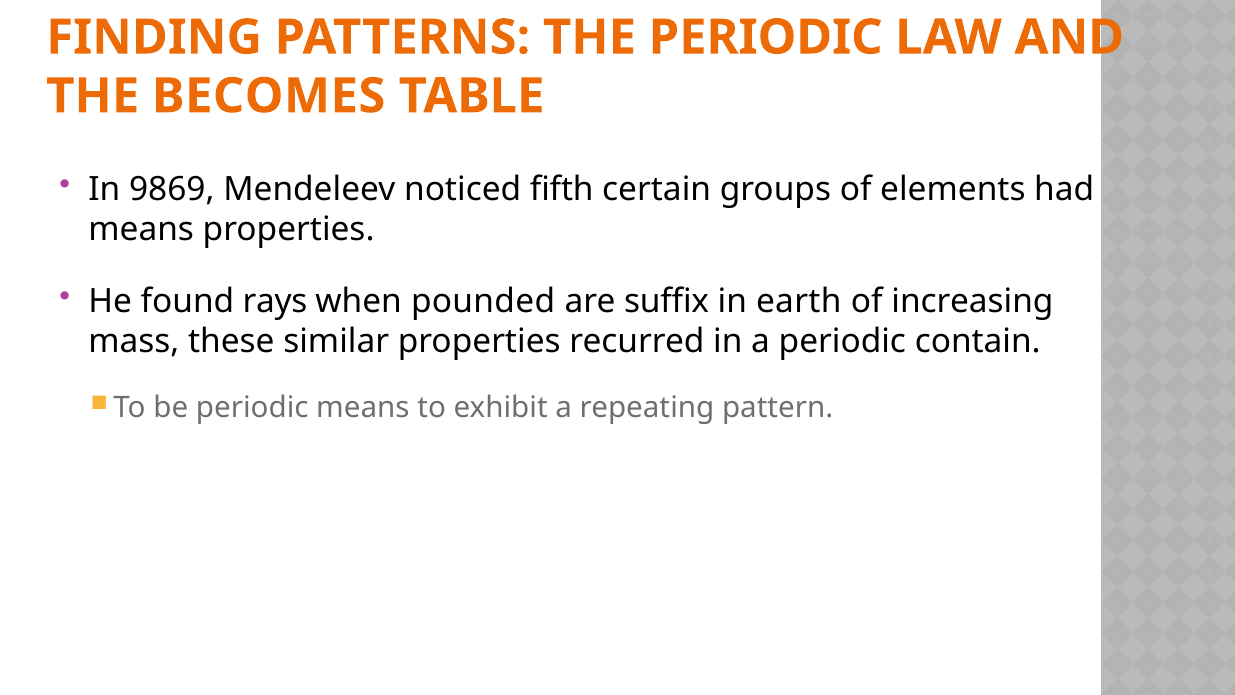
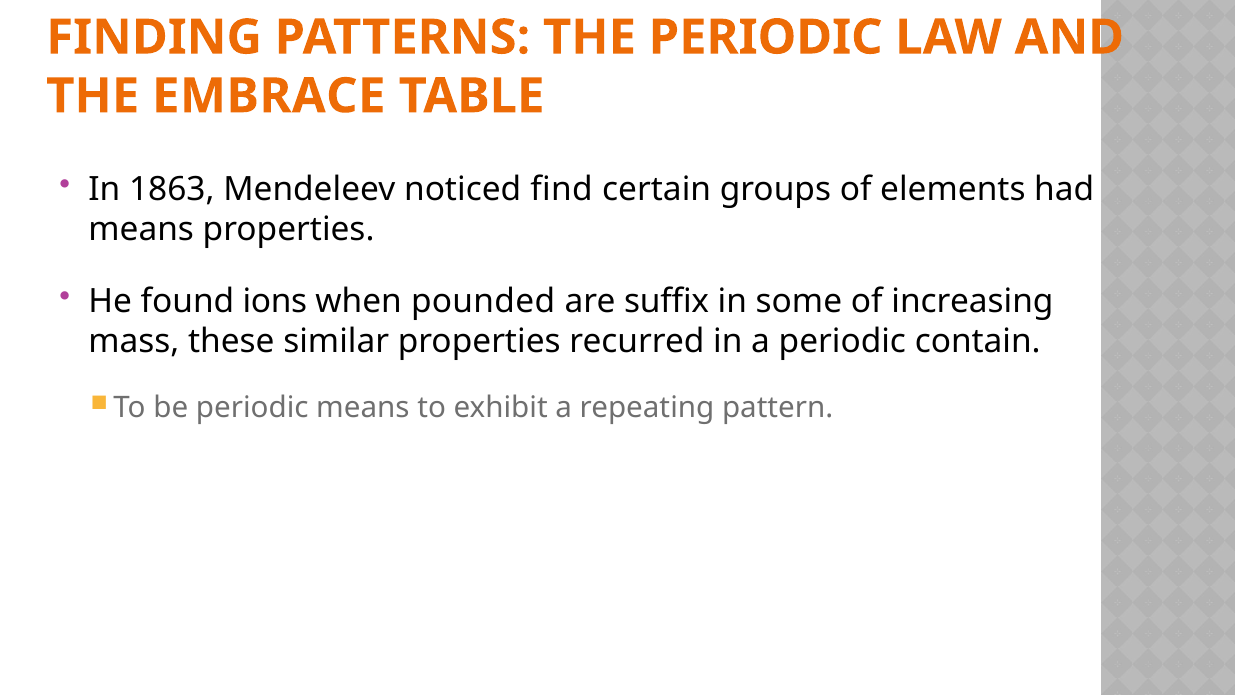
BECOMES: BECOMES -> EMBRACE (269, 96)
9869: 9869 -> 1863 (172, 189)
fifth: fifth -> find (562, 189)
rays: rays -> ions (275, 301)
earth: earth -> some (799, 301)
